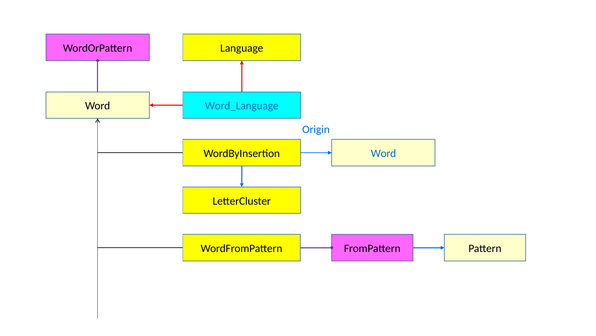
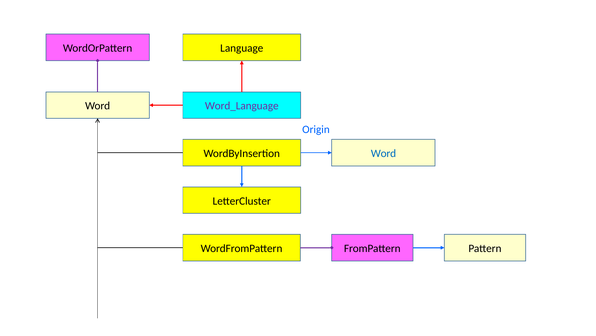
Word_Language colour: blue -> purple (242, 106)
